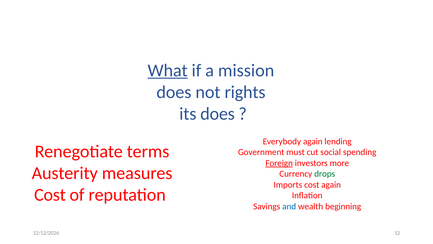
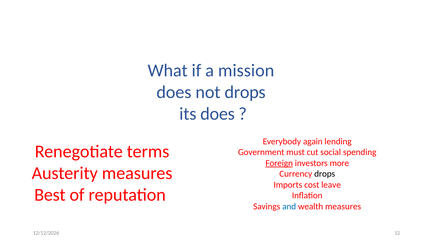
What underline: present -> none (168, 70)
not rights: rights -> drops (245, 92)
drops colour: green -> black (325, 174)
cost again: again -> leave (331, 184)
Cost: Cost -> Best (50, 195)
wealth beginning: beginning -> measures (343, 206)
